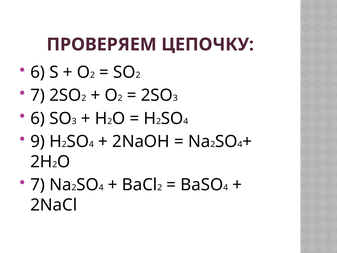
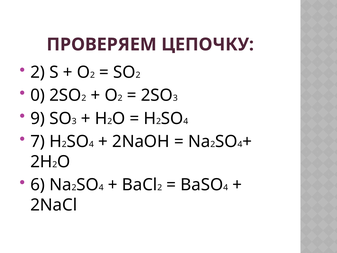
6: 6 -> 2 (38, 72)
7: 7 -> 0 (38, 95)
6: 6 -> 9 (38, 118)
9: 9 -> 7 (38, 141)
7: 7 -> 6 (38, 185)
